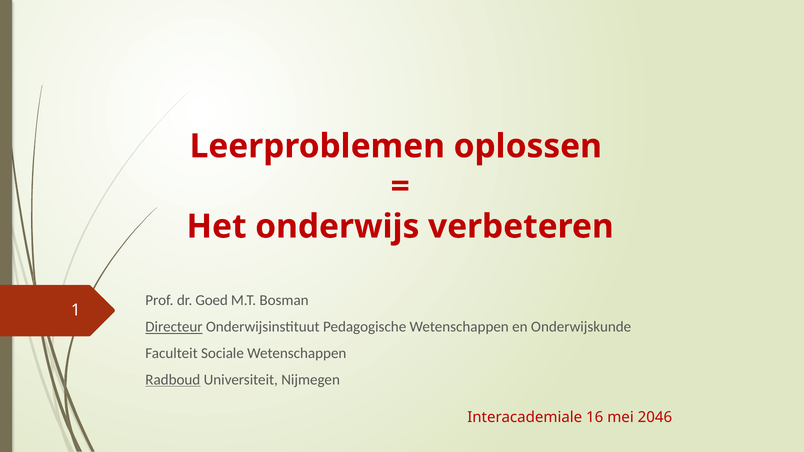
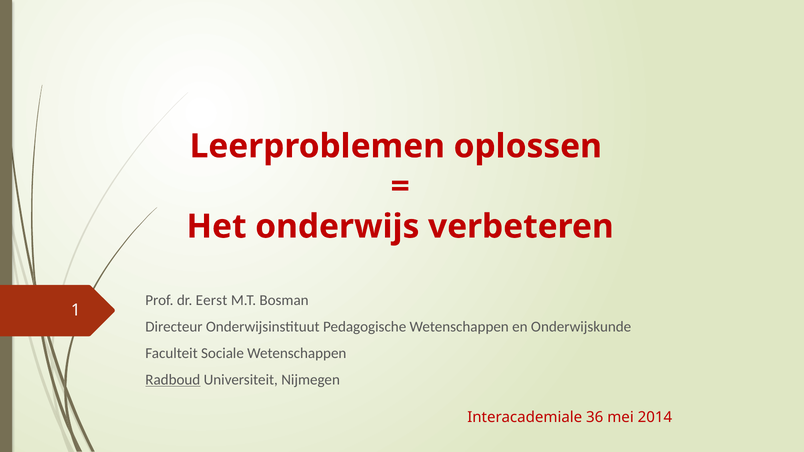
Goed: Goed -> Eerst (212, 301)
Directeur underline: present -> none (174, 327)
16: 16 -> 36 (595, 418)
2046: 2046 -> 2014 (655, 418)
